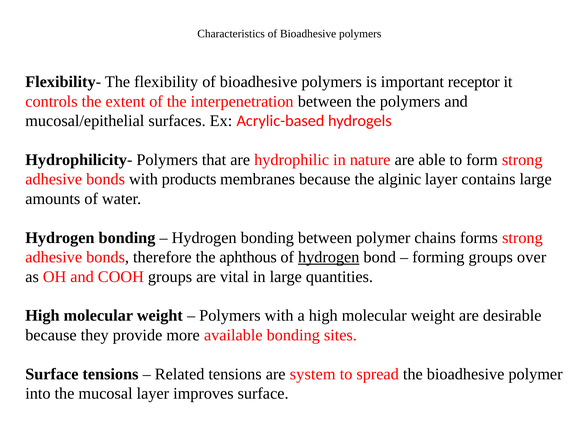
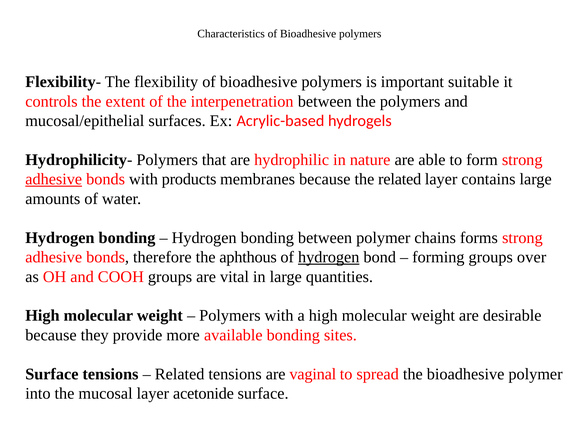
receptor: receptor -> suitable (474, 82)
adhesive underline: none -> present (54, 179)
the alginic: alginic -> related (400, 179)
system: system -> vaginal (313, 374)
improves: improves -> acetonide (203, 394)
